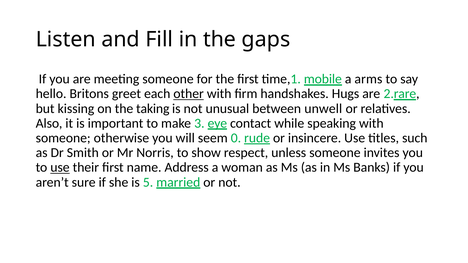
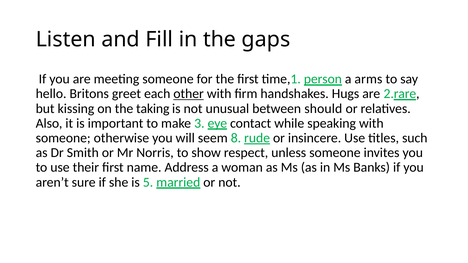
mobile: mobile -> person (323, 79)
unwell: unwell -> should (323, 109)
0: 0 -> 8 (236, 138)
use underline: present -> none (60, 168)
